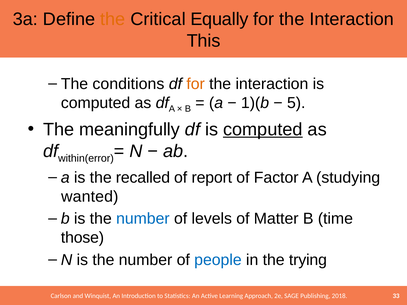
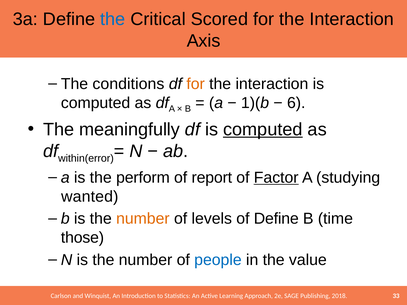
the colour: orange -> blue (113, 19)
Equally: Equally -> Scored (219, 19)
This: This -> Axis (204, 41)
5: 5 -> 6 (296, 103)
recalled: recalled -> perform (143, 178)
Factor underline: none -> present (276, 178)
number colour: blue -> orange (143, 219)
of Matter: Matter -> Define (276, 219)
trying: trying -> value (308, 260)
